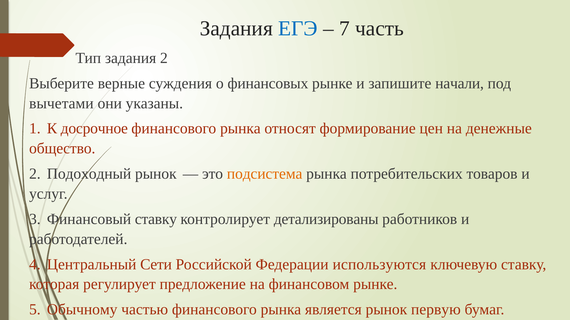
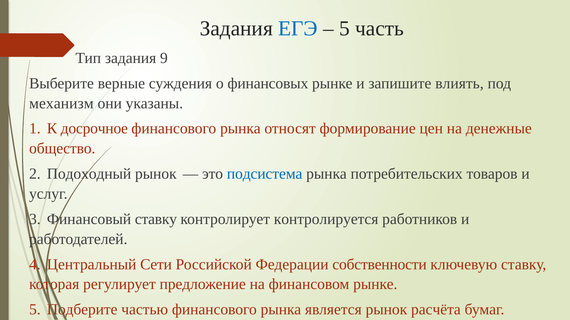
7: 7 -> 5 (344, 29)
задания 2: 2 -> 9 (164, 58)
начали: начали -> влиять (460, 83)
вычетами: вычетами -> механизм (61, 103)
подсистема colour: orange -> blue (265, 174)
детализированы: детализированы -> контролируется (326, 219)
используются: используются -> собственности (380, 265)
Обычному: Обычному -> Подберите (82, 310)
первую: первую -> расчёта (436, 310)
